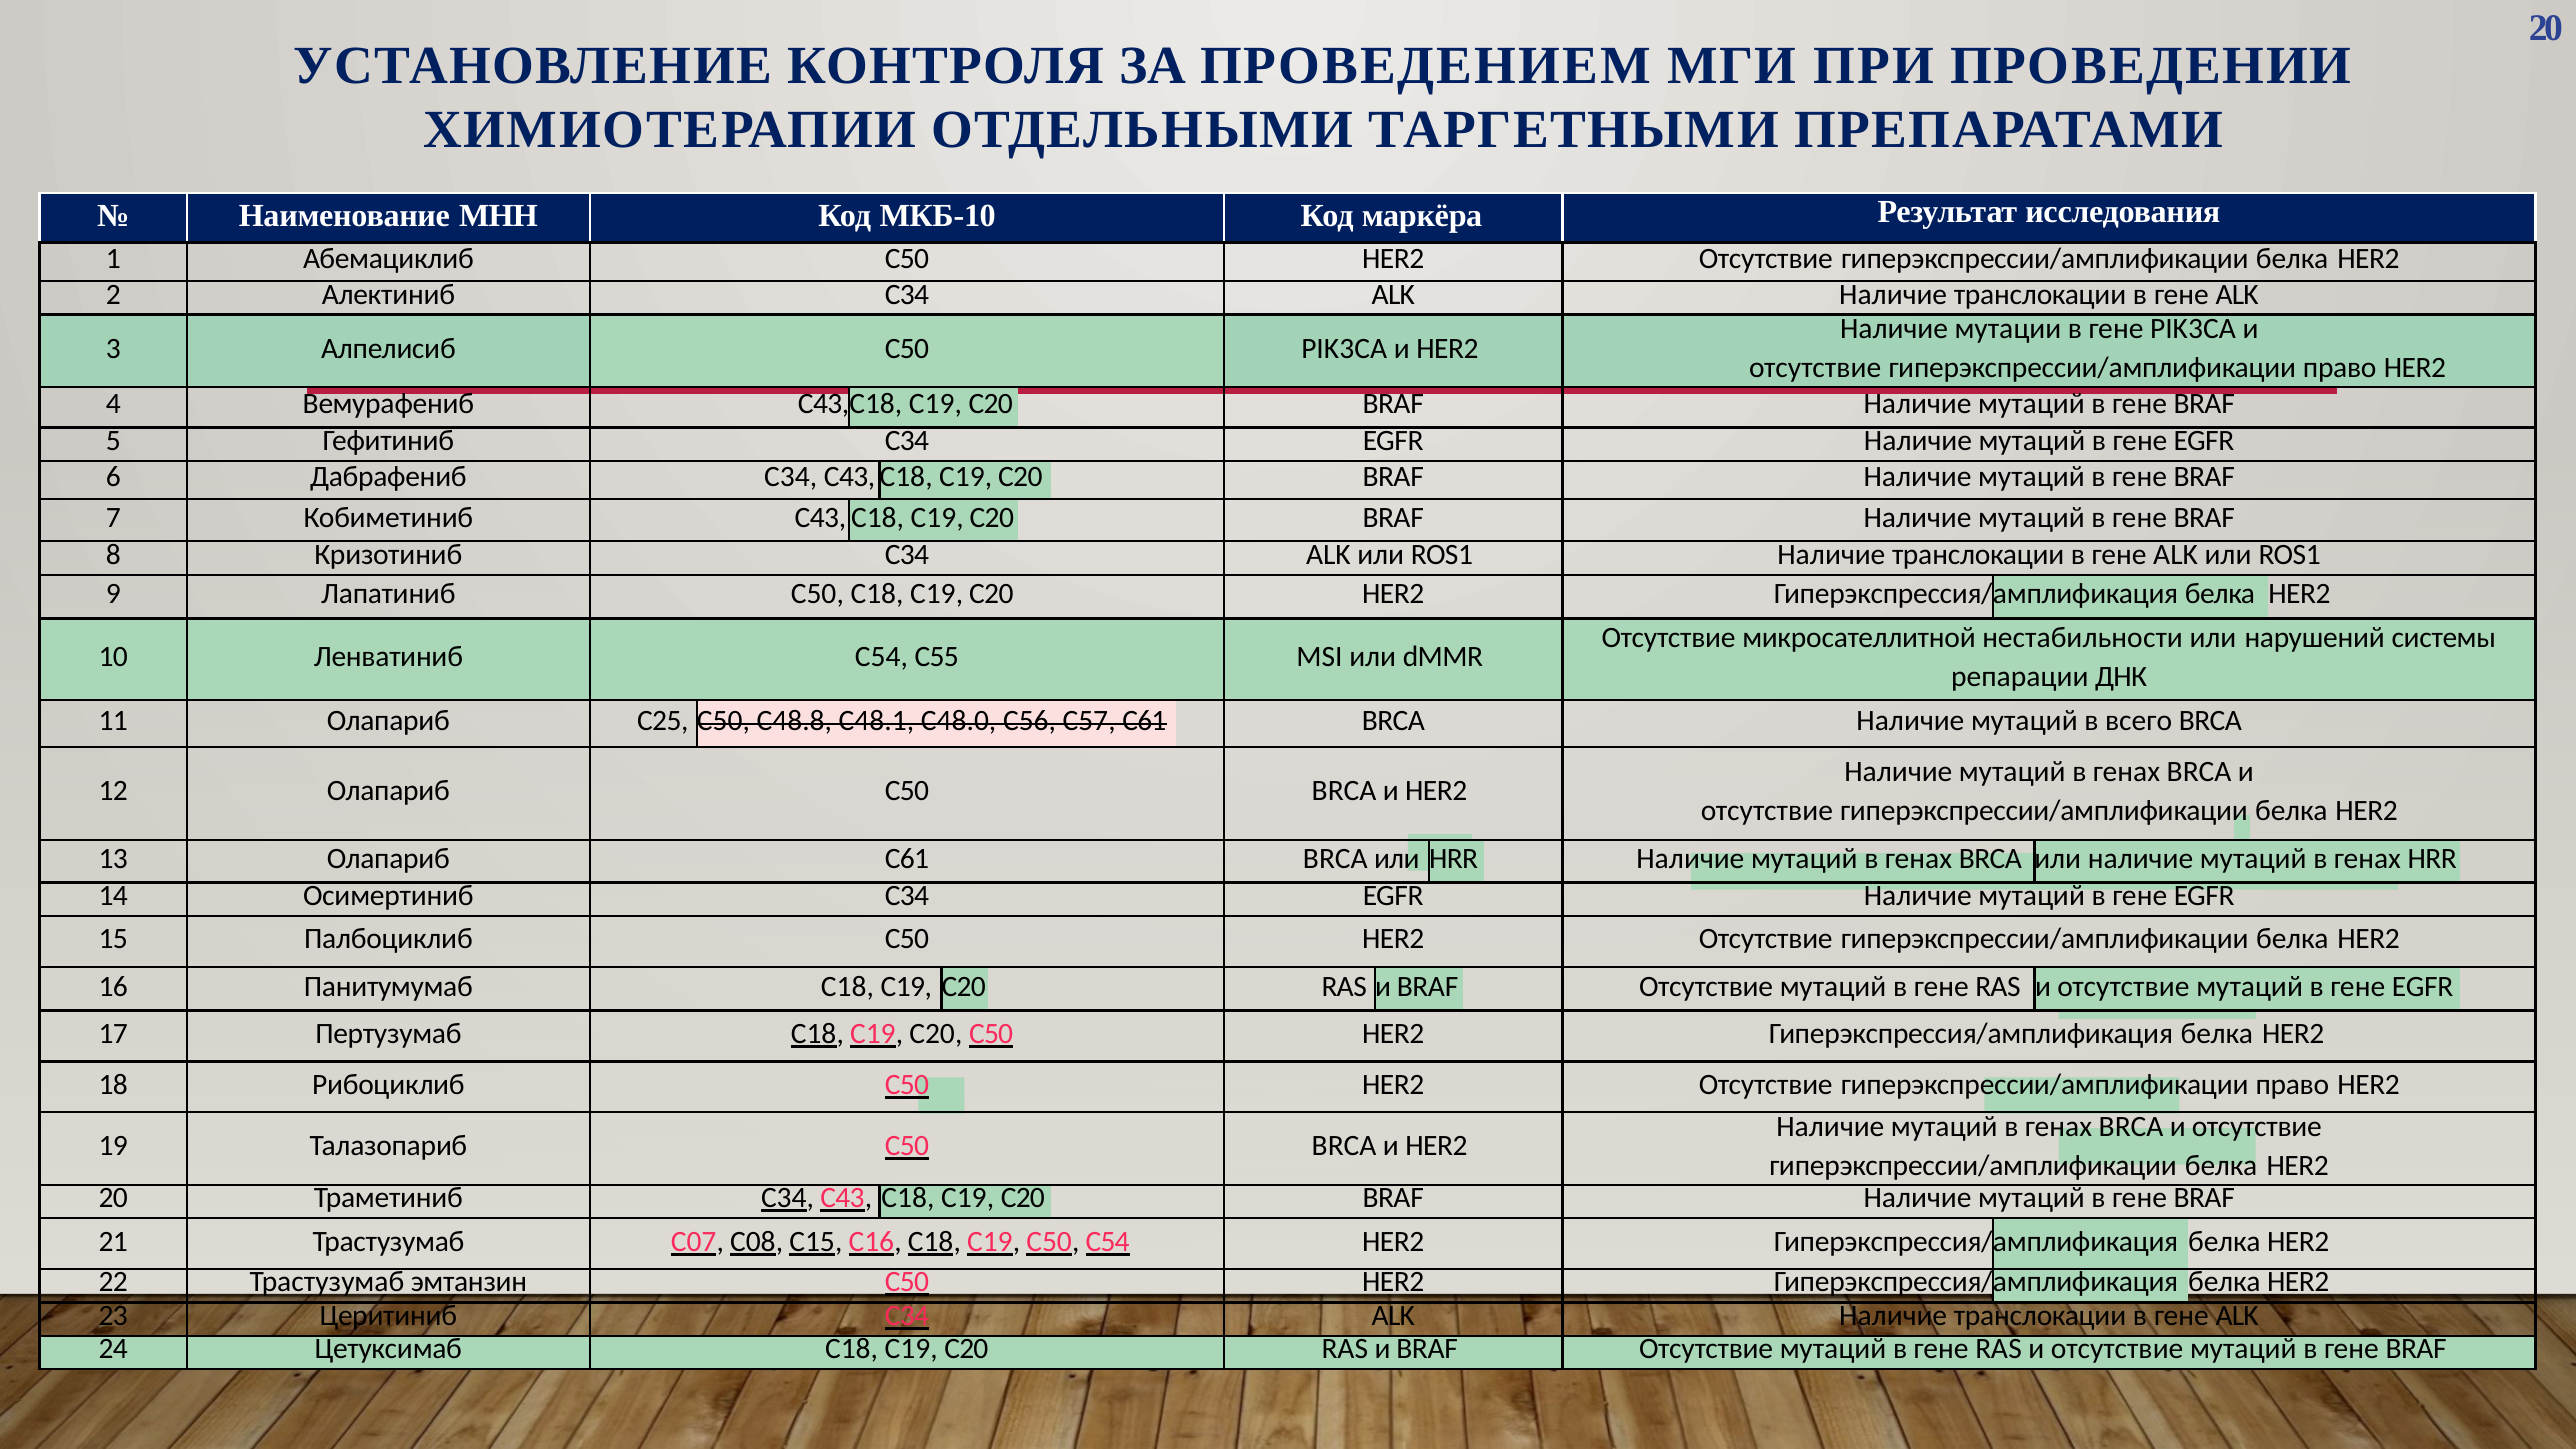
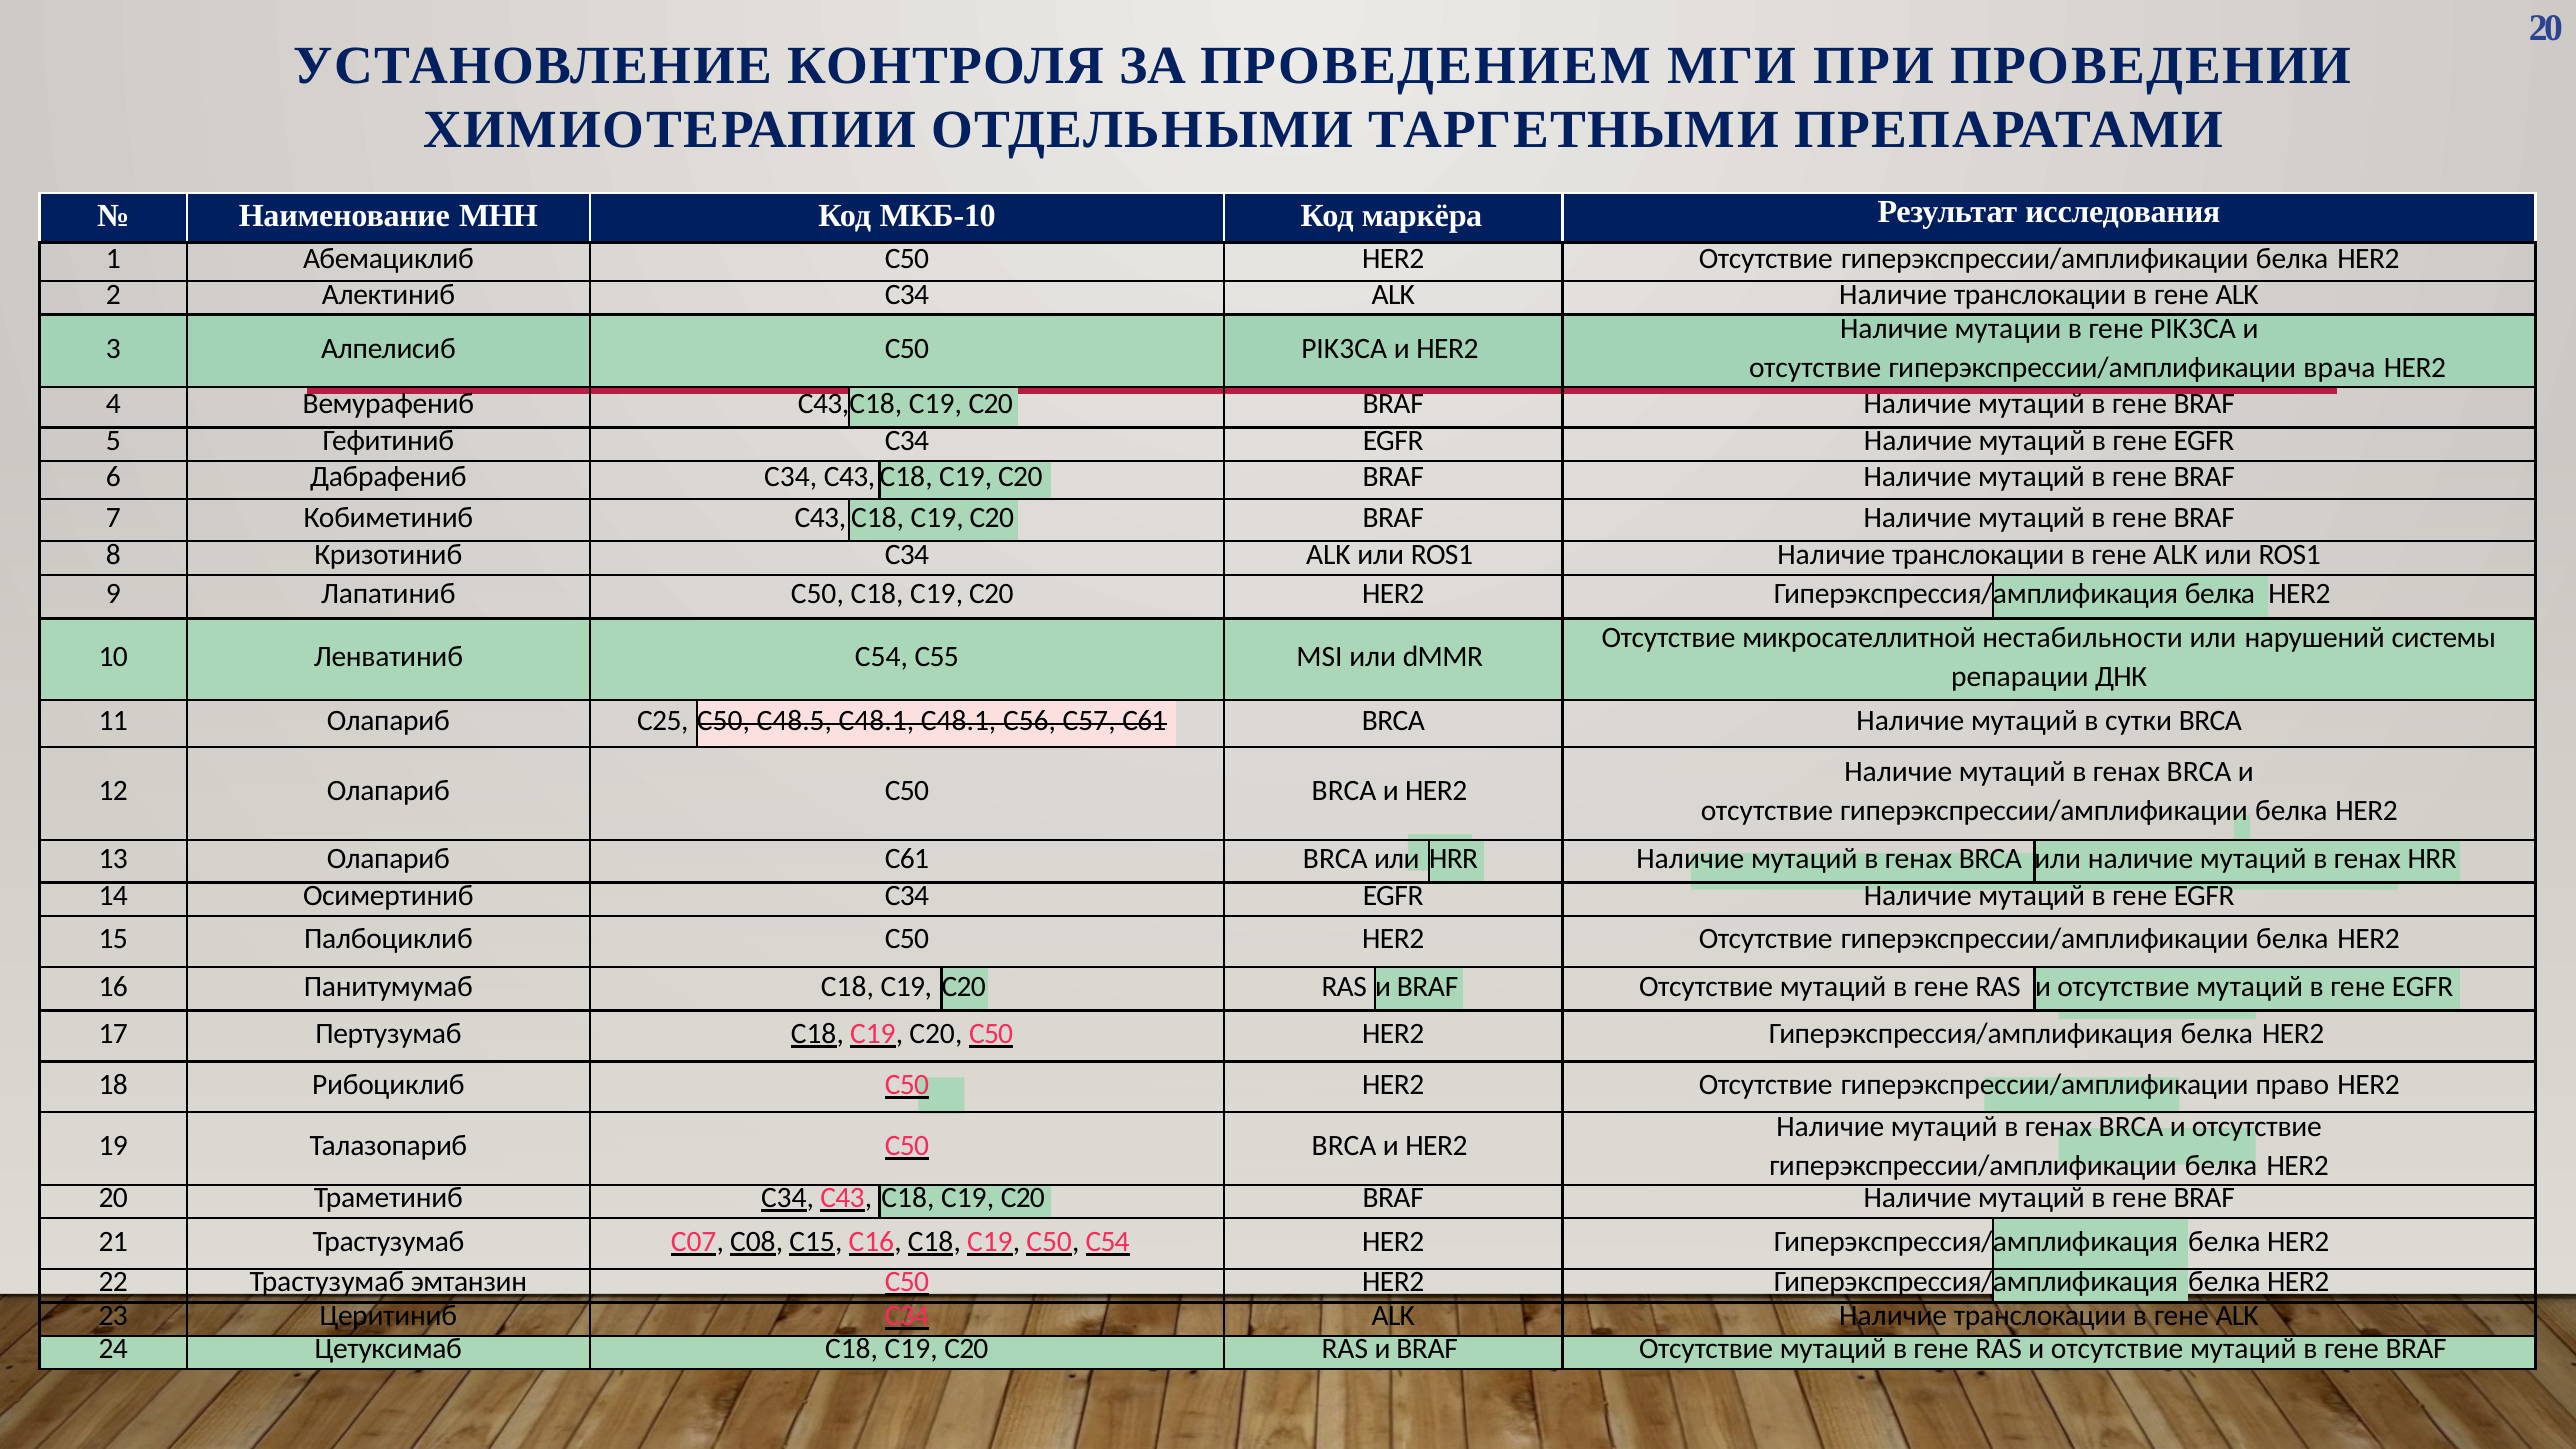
право: право -> врача (2339, 367)
С48.8: С48.8 -> С48.5 (794, 721)
С48.1 С48.0: С48.0 -> С48.1 (959, 721)
всего: всего -> сутки (2139, 721)
